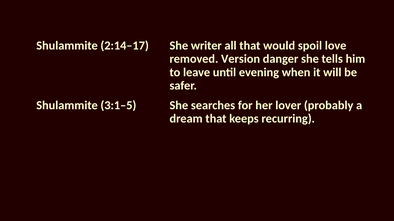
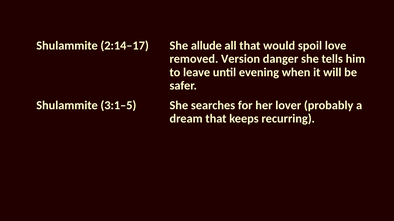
writer: writer -> allude (206, 46)
